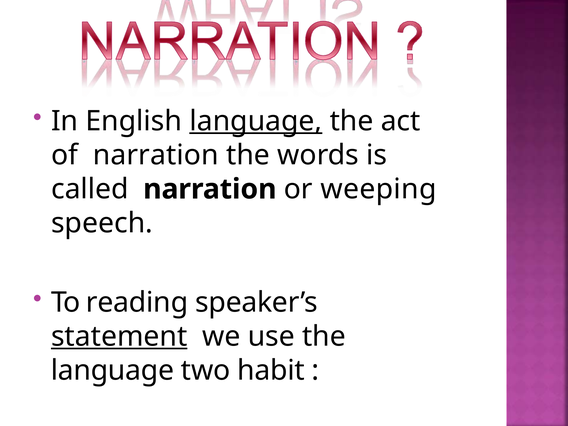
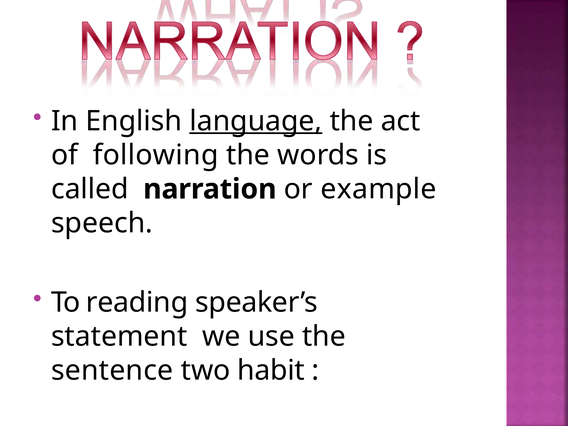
of narration: narration -> following (156, 155)
weeping: weeping -> example (379, 189)
statement underline: present -> none (119, 336)
language: language -> sentence (112, 370)
